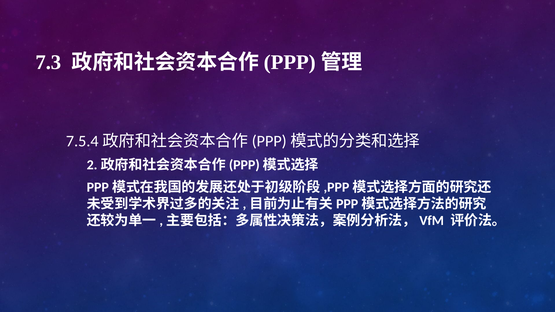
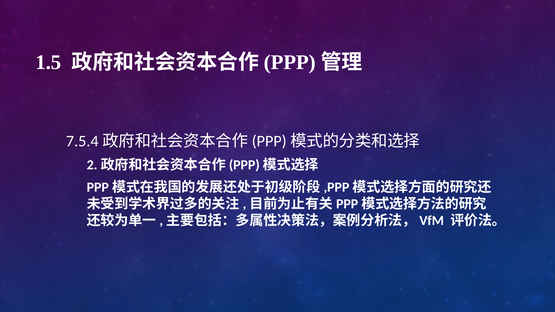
7.3: 7.3 -> 1.5 (48, 62)
